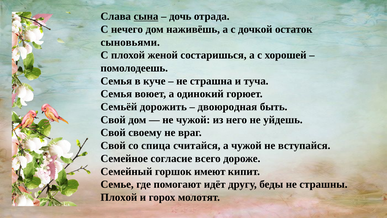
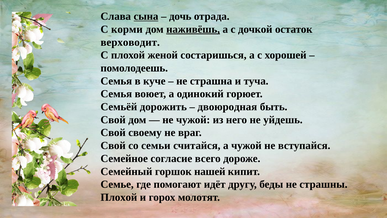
нечего: нечего -> корми (127, 29)
наживёшь underline: none -> present (193, 29)
сыновьями: сыновьями -> верховодит (130, 42)
спица: спица -> семьи (156, 145)
имеют: имеют -> нашей (210, 171)
